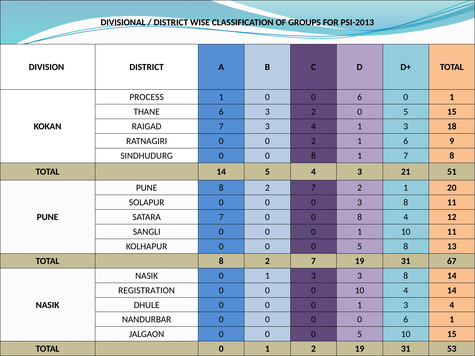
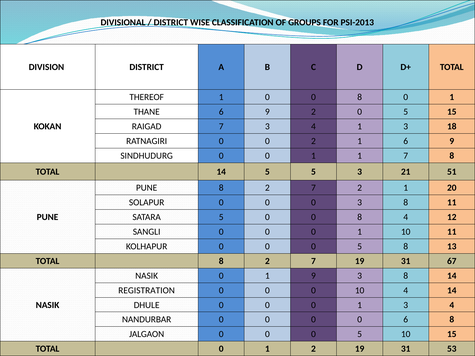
PROCESS: PROCESS -> THEREOF (147, 97)
1 0 0 6: 6 -> 8 (360, 97)
THANE 6 3: 3 -> 9 (267, 112)
SINDHUDURG 0 0 8: 8 -> 1 (313, 156)
5 4: 4 -> 5 (313, 172)
SATARA 7: 7 -> 5 (221, 217)
NASIK 0 1 3: 3 -> 9 (313, 276)
6 1: 1 -> 8 (452, 320)
